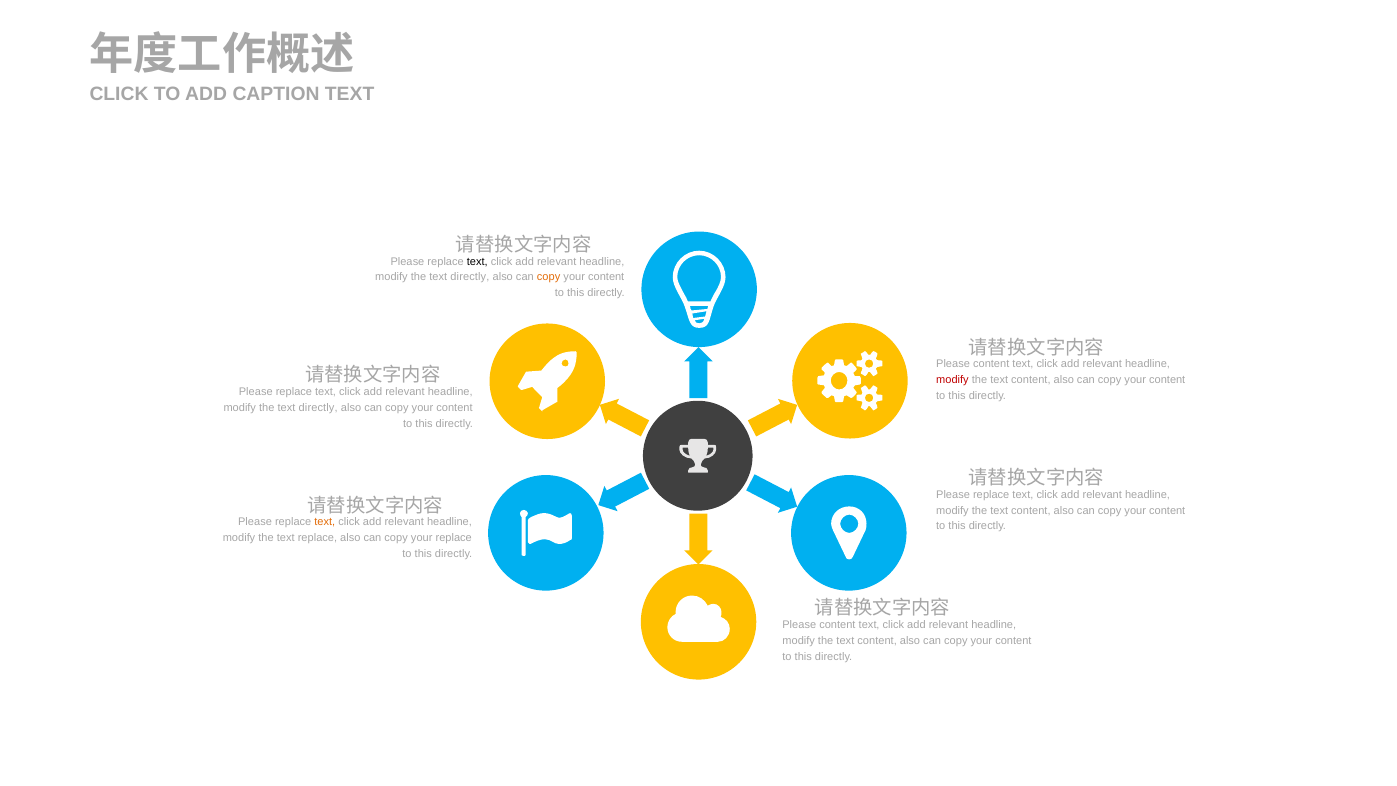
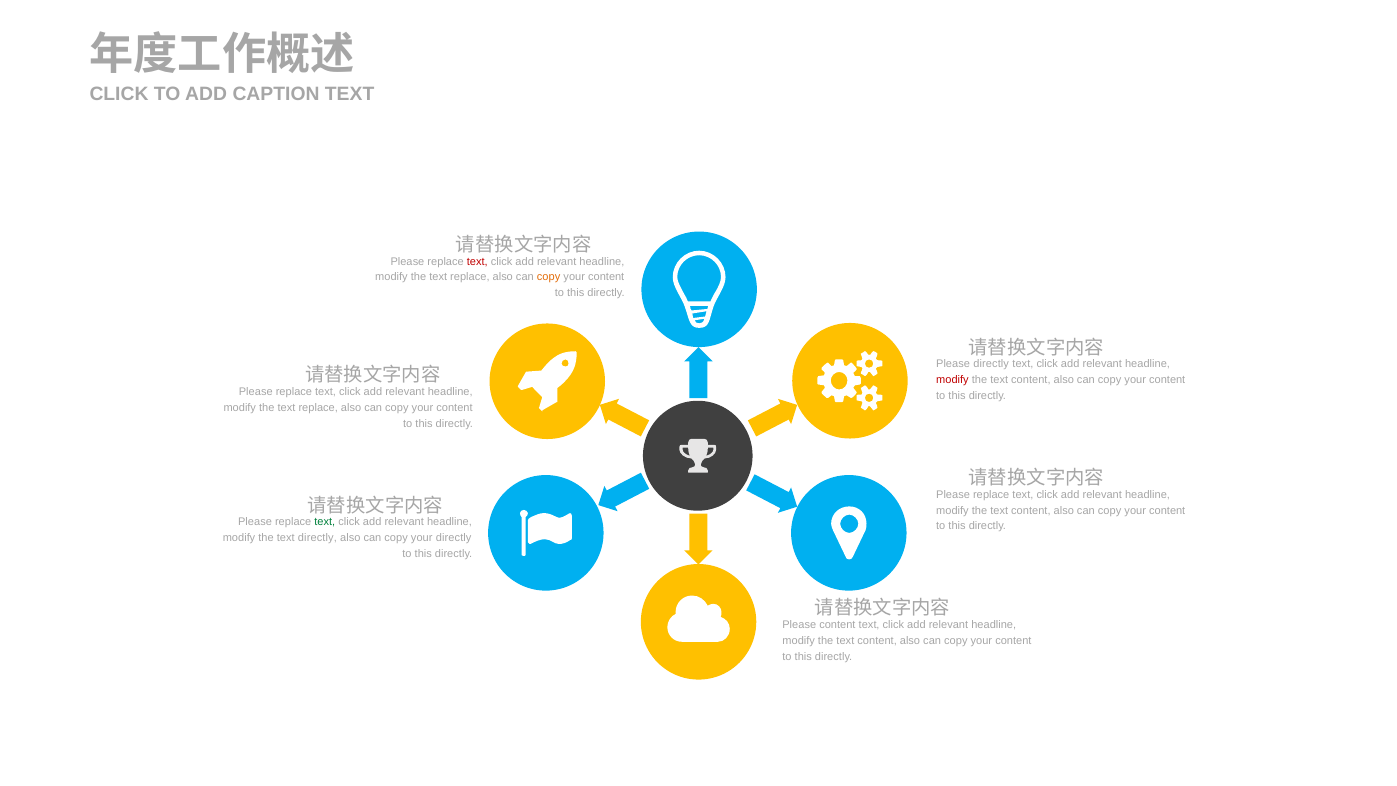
text colour: black -> red (477, 261)
directly: directly -> replace (470, 277)
content: content -> directly (991, 364)
directly: directly -> replace (318, 408)
text colour: orange -> green (325, 522)
text replace: replace -> directly (317, 538)
your replace: replace -> directly (454, 538)
